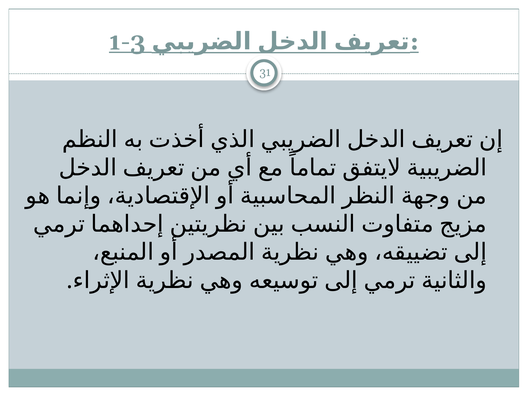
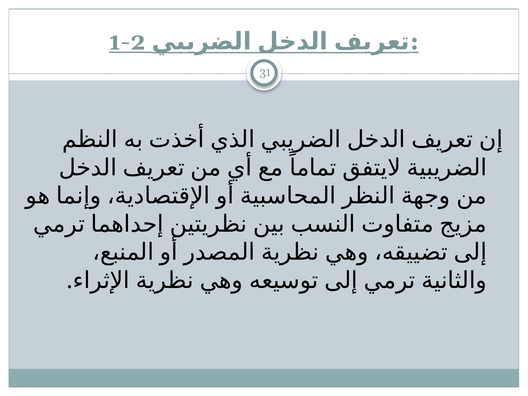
1-3: 1-3 -> 1-2 (127, 42)
